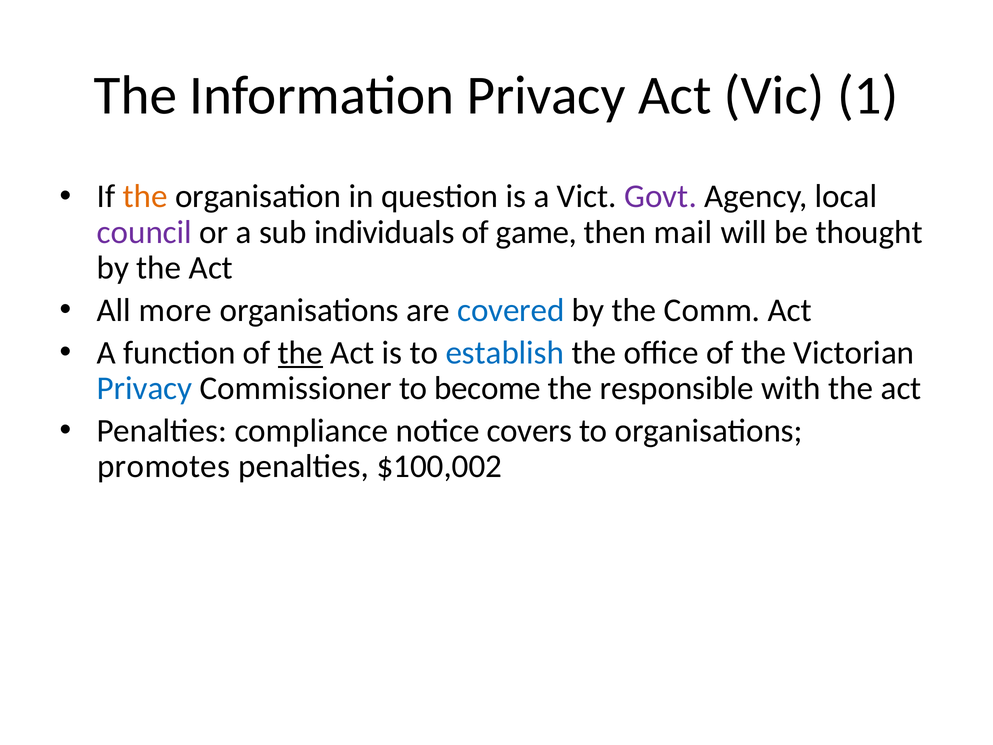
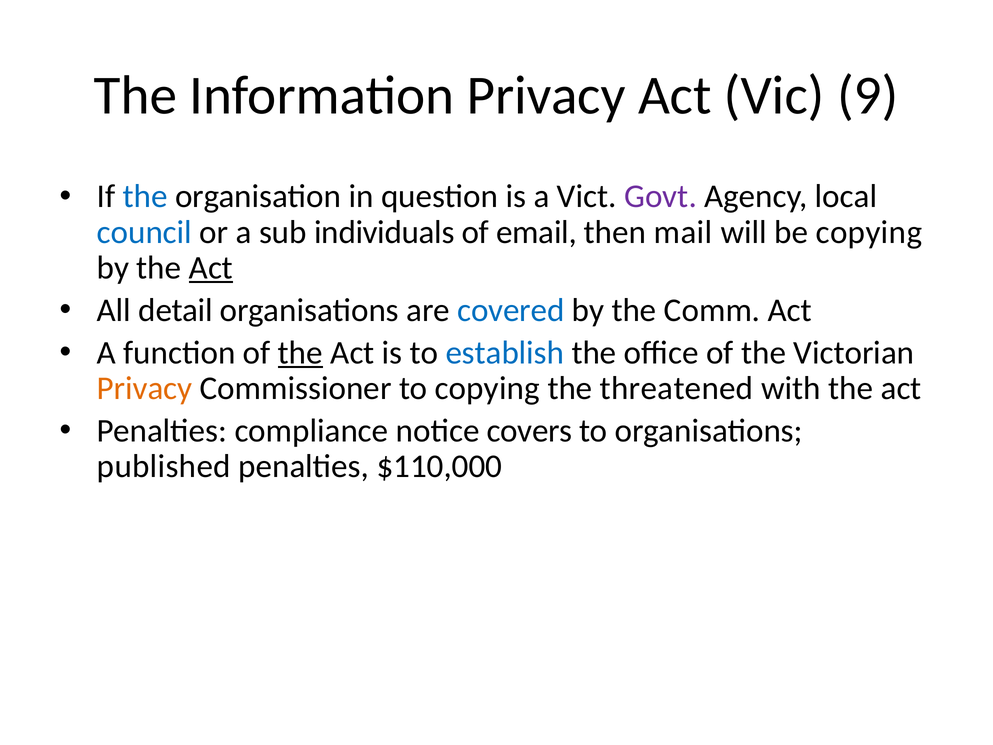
1: 1 -> 9 (868, 96)
the colour: orange -> blue (145, 196)
council colour: purple -> blue (144, 232)
game: game -> email (537, 232)
be thought: thought -> copying (869, 232)
Act underline: none -> present (211, 268)
more: more -> detail (176, 310)
Privacy colour: blue -> orange (145, 388)
to become: become -> copying (487, 388)
responsible: responsible -> threatened (677, 388)
promotes: promotes -> published (164, 466)
$100,002: $100,002 -> $110,000 (439, 466)
